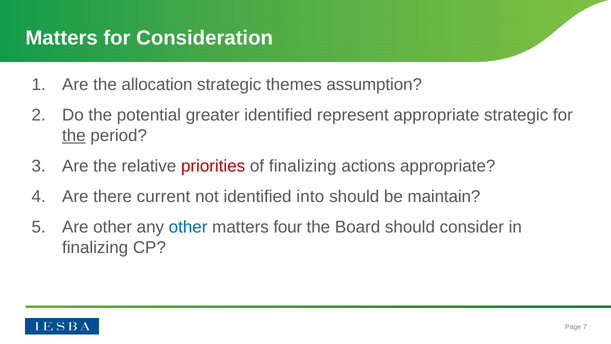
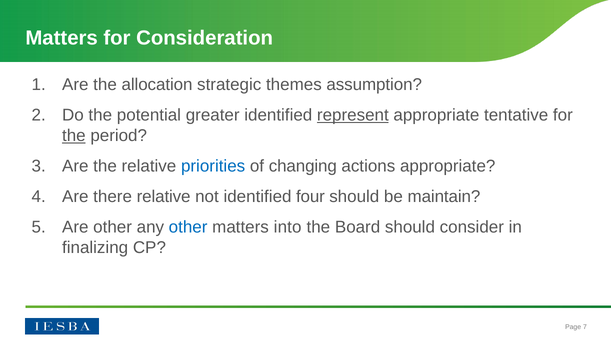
represent underline: none -> present (353, 115)
appropriate strategic: strategic -> tentative (516, 115)
priorities colour: red -> blue (213, 166)
of finalizing: finalizing -> changing (303, 166)
there current: current -> relative (164, 196)
into: into -> four (310, 196)
four: four -> into (288, 227)
